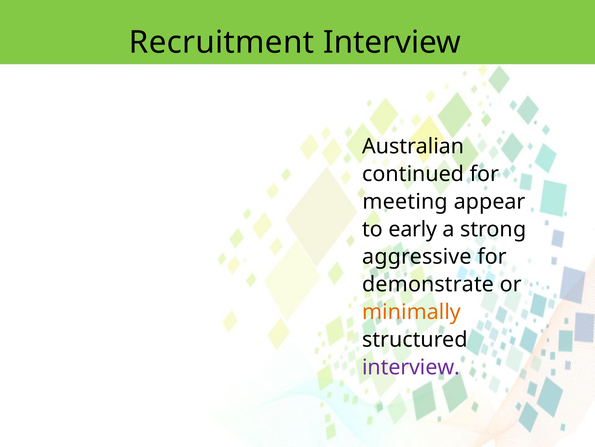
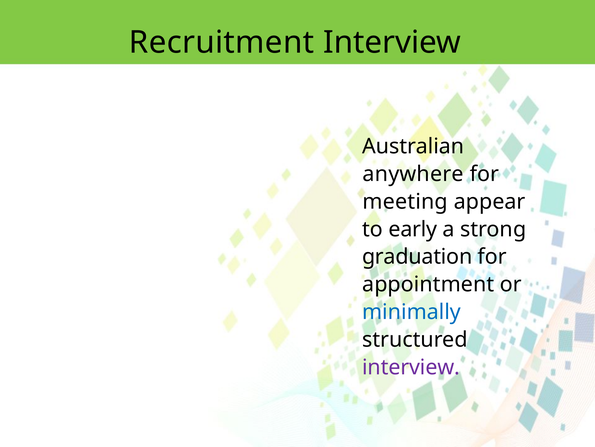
continued: continued -> anywhere (413, 174)
aggressive: aggressive -> graduation (417, 256)
demonstrate: demonstrate -> appointment (428, 284)
minimally colour: orange -> blue (412, 312)
